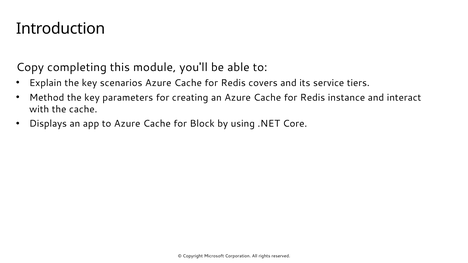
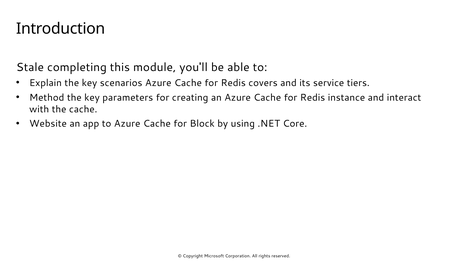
Copy: Copy -> Stale (30, 67)
Displays: Displays -> Website (48, 124)
